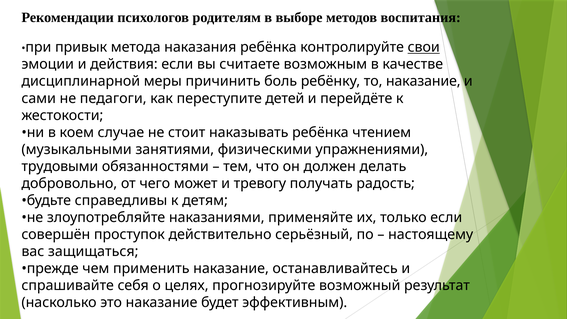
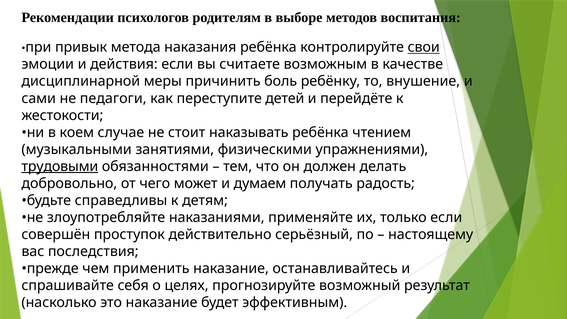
то наказание: наказание -> внушение (423, 81)
трудовыми underline: none -> present (60, 166)
тревогу: тревогу -> думаем (260, 183)
защищаться: защищаться -> последствия (93, 251)
